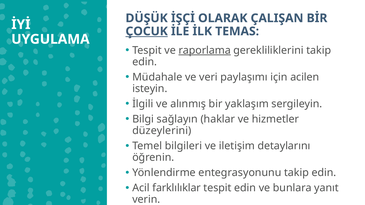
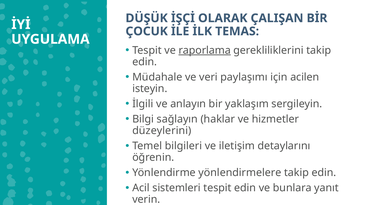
ÇOCUK underline: present -> none (147, 31)
alınmış: alınmış -> anlayın (188, 104)
entegrasyonunu: entegrasyonunu -> yönlendirmelere (240, 173)
farklılıklar: farklılıklar -> sistemleri (177, 188)
